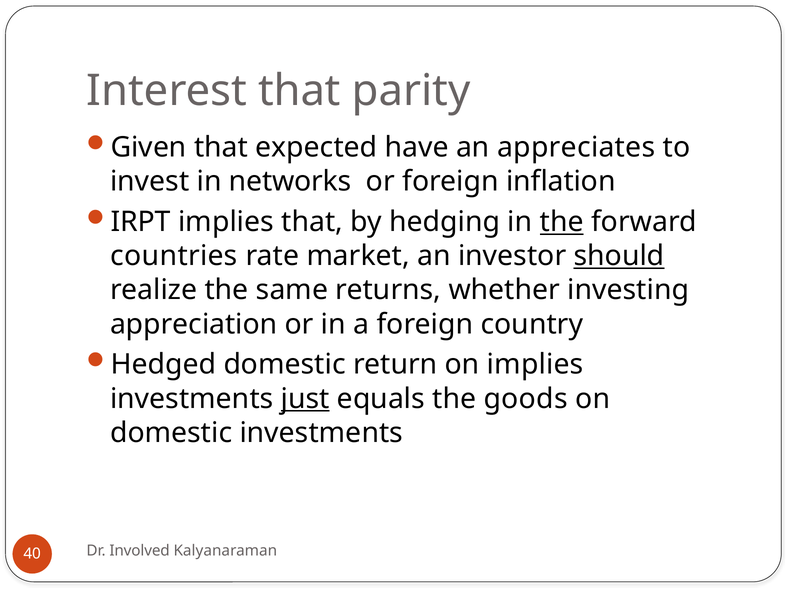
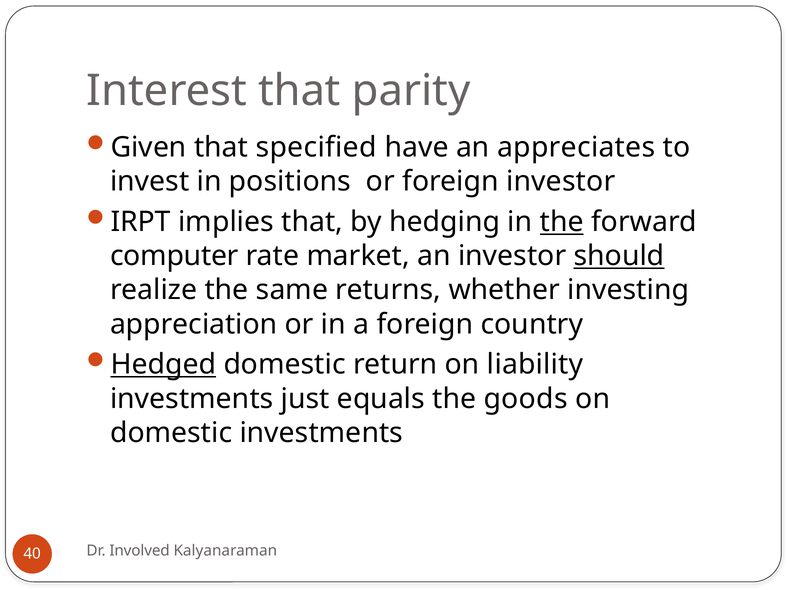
expected: expected -> specified (316, 148)
networks: networks -> positions (290, 182)
foreign inflation: inflation -> investor (561, 182)
countries: countries -> computer (174, 256)
Hedged underline: none -> present (163, 365)
on implies: implies -> liability (535, 365)
just underline: present -> none (305, 399)
